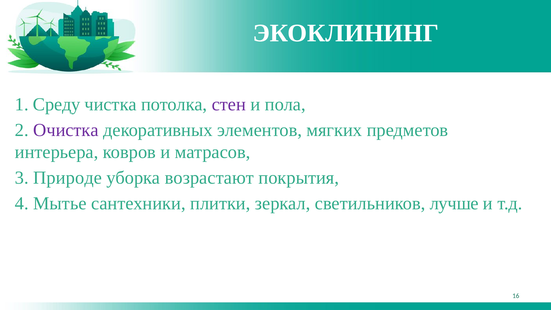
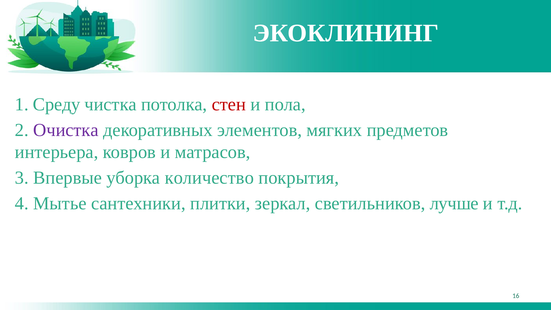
стен colour: purple -> red (229, 104)
Природе: Природе -> Впервые (68, 178)
возрастают: возрастают -> количество (209, 178)
